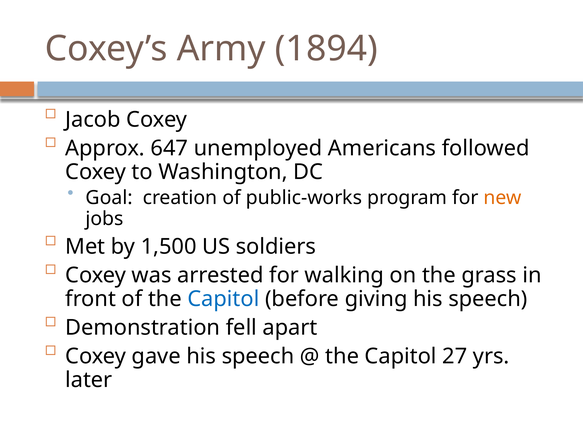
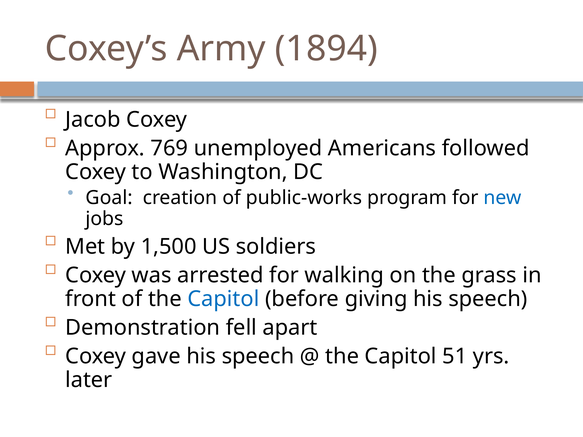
647: 647 -> 769 (169, 148)
new colour: orange -> blue (503, 198)
27: 27 -> 51 (455, 356)
